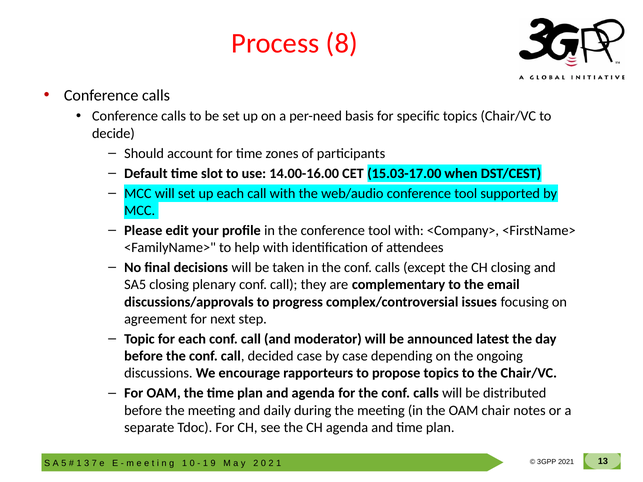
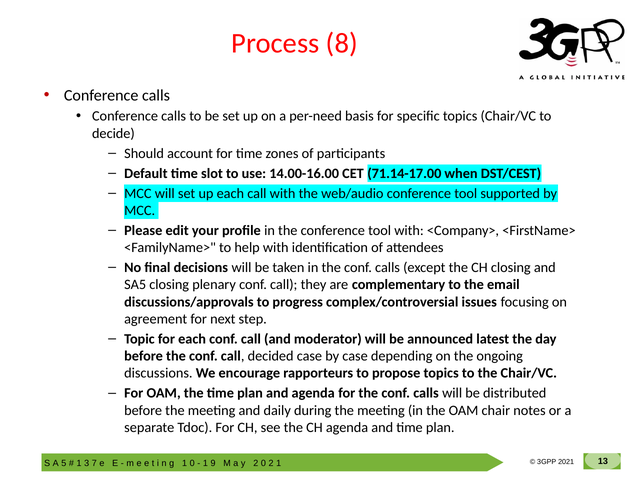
15.03-17.00: 15.03-17.00 -> 71.14-17.00 (404, 173)
